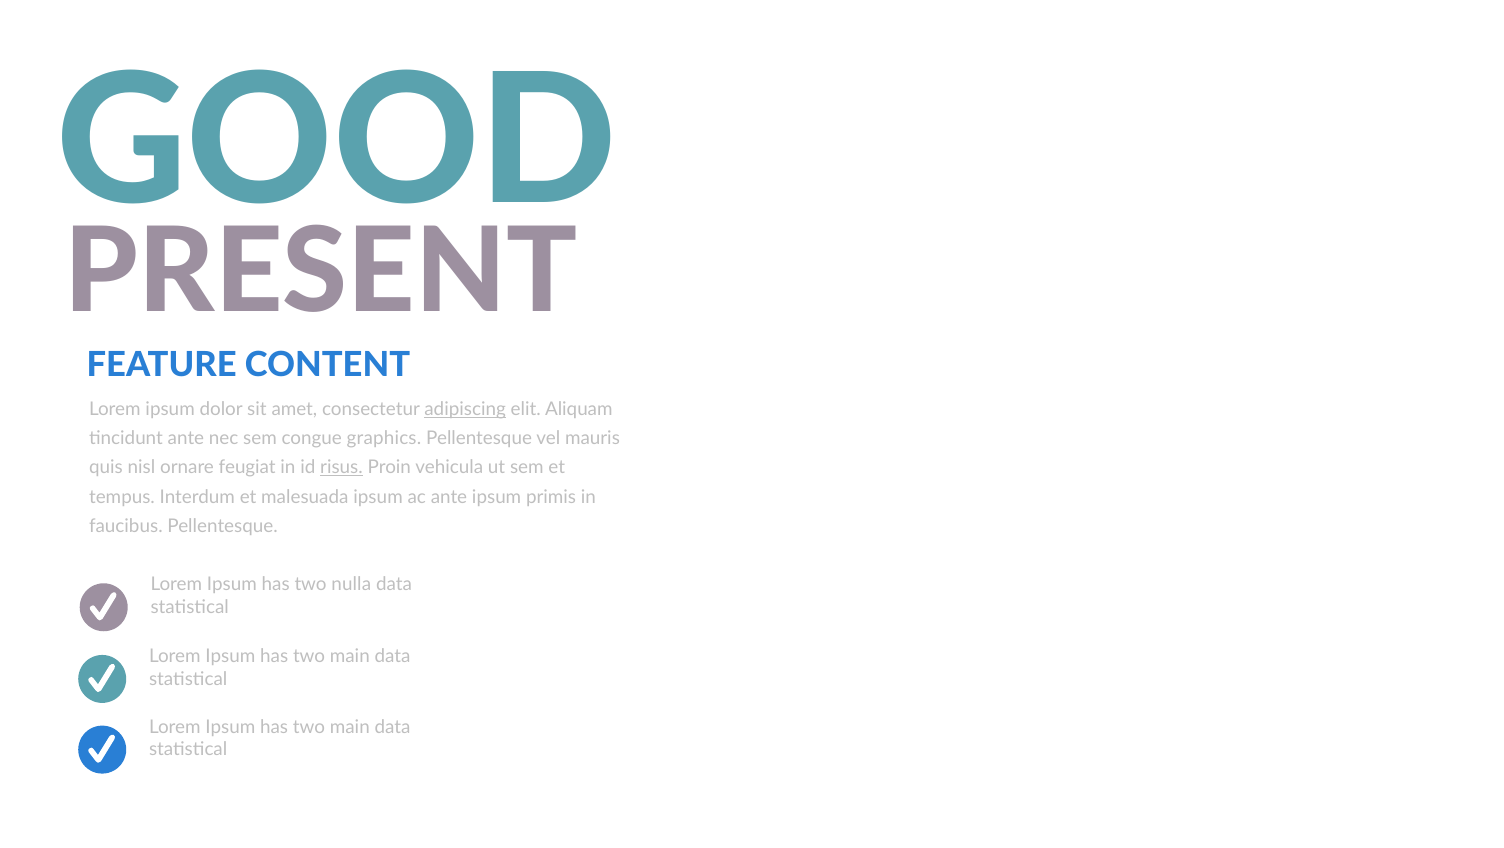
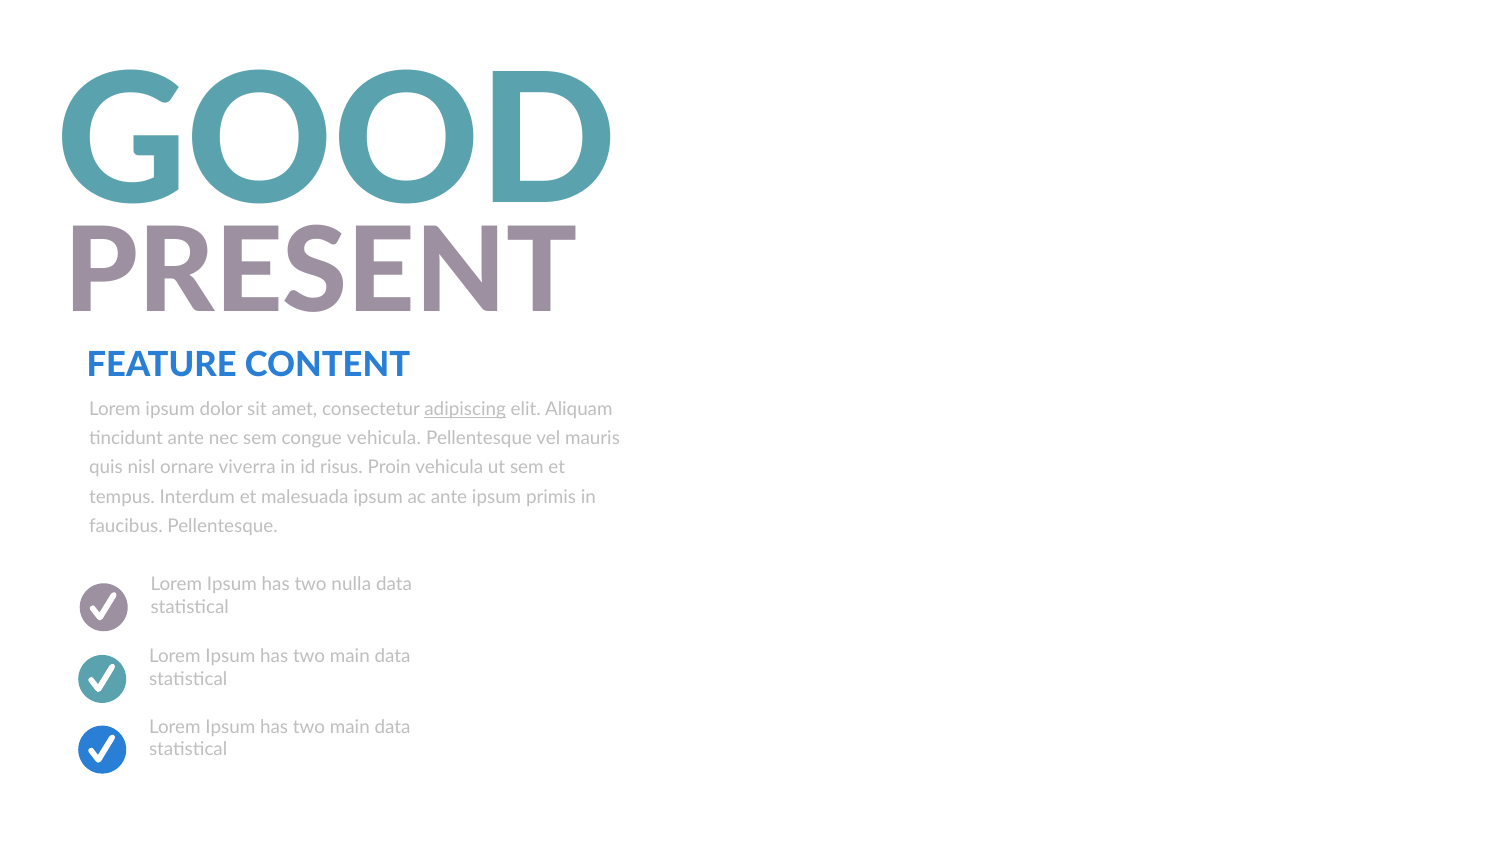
congue graphics: graphics -> vehicula (384, 438)
feugiat: feugiat -> viverra (247, 468)
risus underline: present -> none (342, 468)
